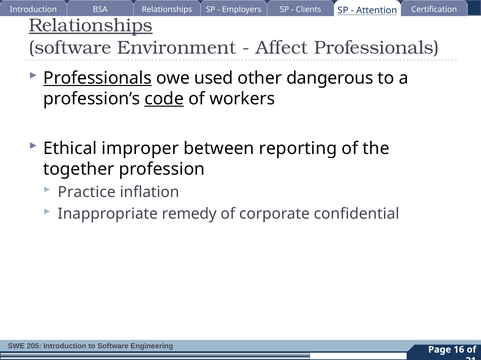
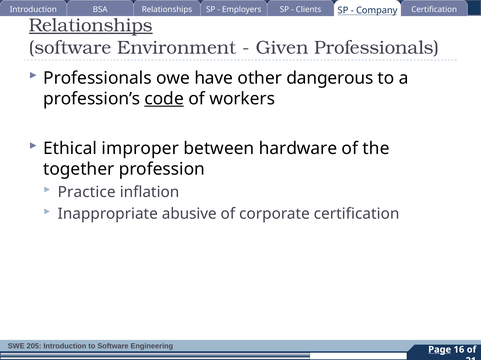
Attention: Attention -> Company (377, 10)
Affect: Affect -> Given (282, 48)
Professionals underline: present -> none (97, 78)
used: used -> have (214, 78)
reporting: reporting -> hardware (298, 149)
remedy: remedy -> abusive (189, 214)
corporate confidential: confidential -> certification (357, 214)
Page underline: none -> present (440, 350)
